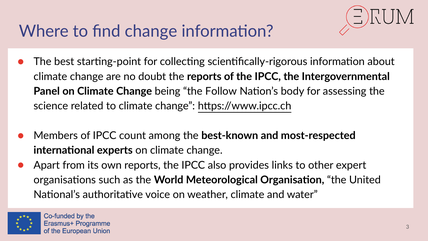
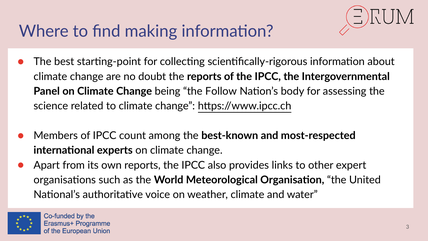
find change: change -> making (151, 31)
